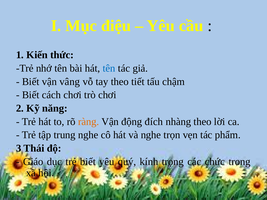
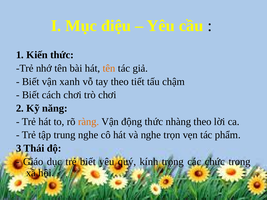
tên colour: blue -> orange (109, 68)
vâng: vâng -> xanh (70, 82)
động đích: đích -> thức (154, 122)
